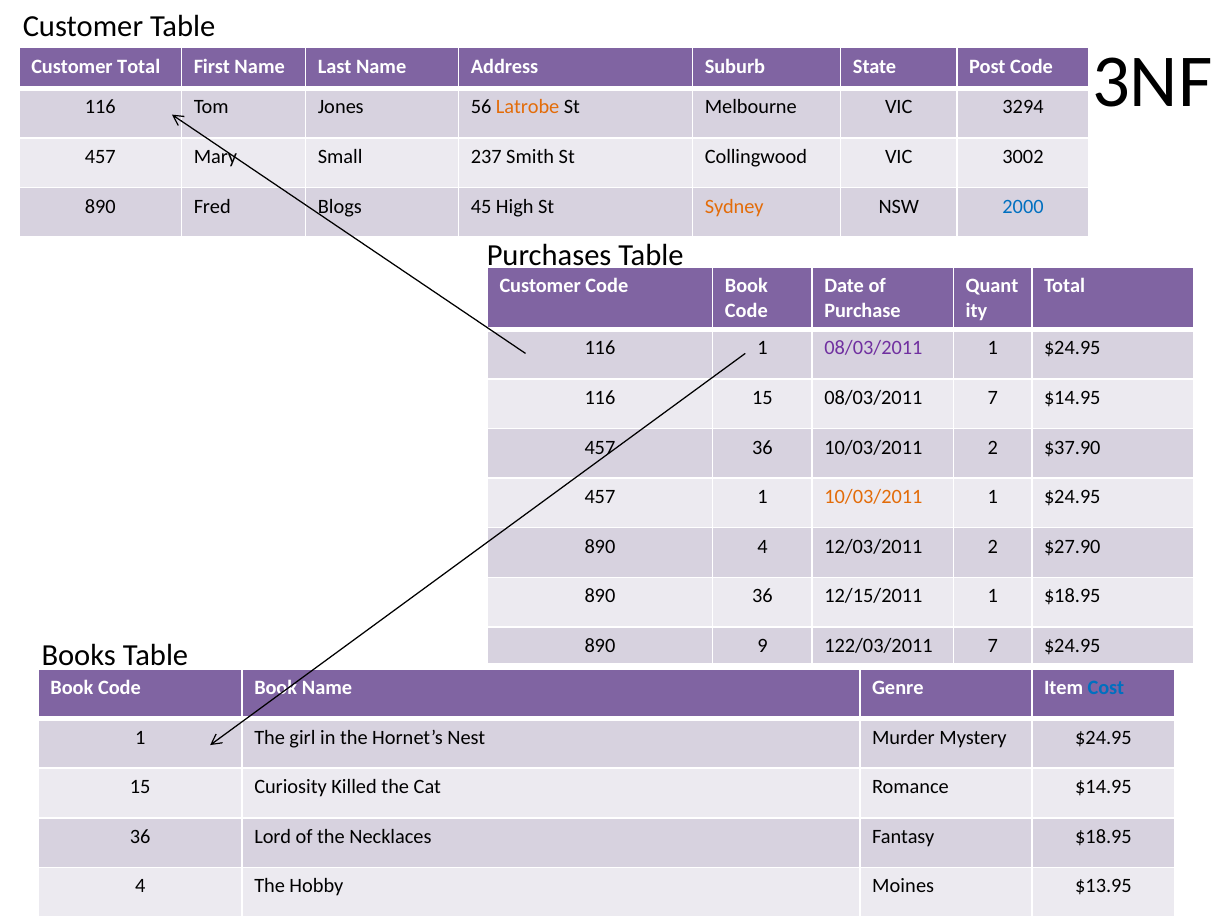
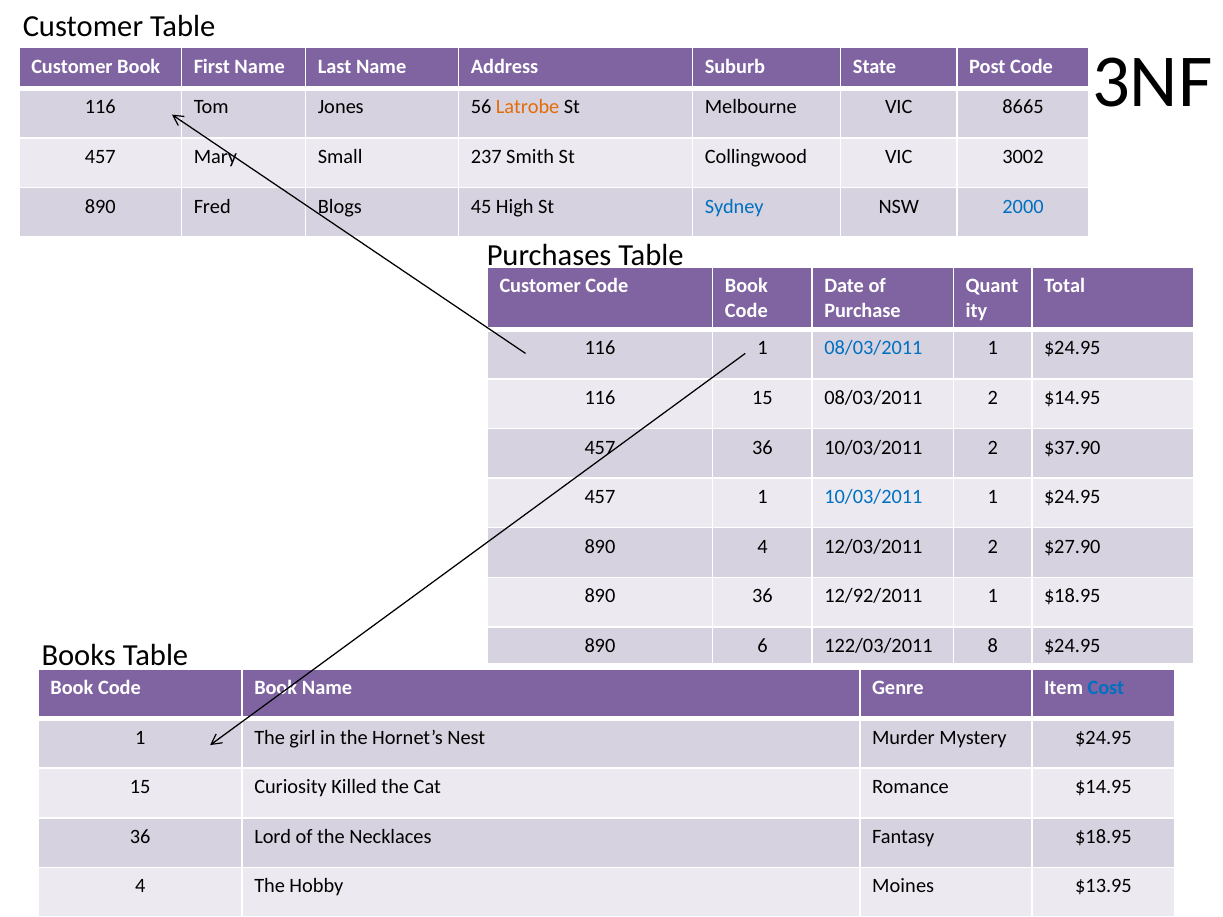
Customer Total: Total -> Book (139, 67)
3294: 3294 -> 8665 (1023, 107)
Sydney colour: orange -> blue (734, 206)
08/03/2011 colour: purple -> blue (873, 348)
08/03/2011 7: 7 -> 2 (993, 398)
10/03/2011 colour: orange -> blue (873, 497)
12/15/2011: 12/15/2011 -> 12/92/2011 (873, 596)
9: 9 -> 6 (762, 646)
122/03/2011 7: 7 -> 8 (993, 646)
